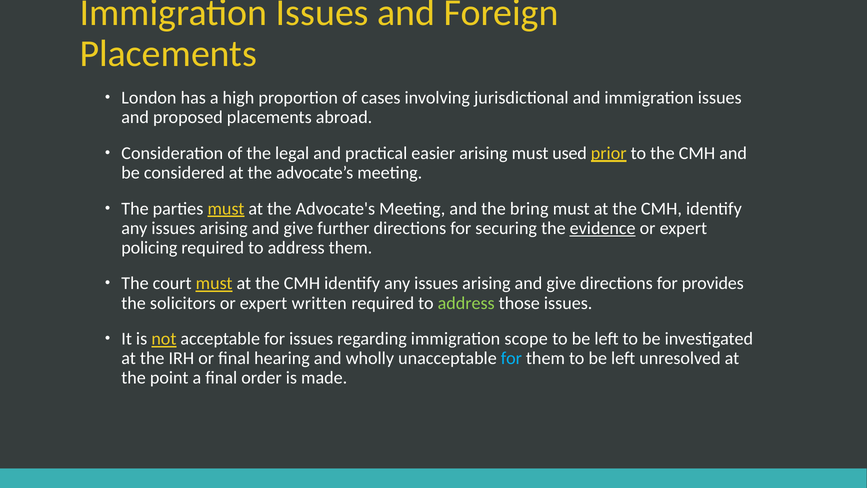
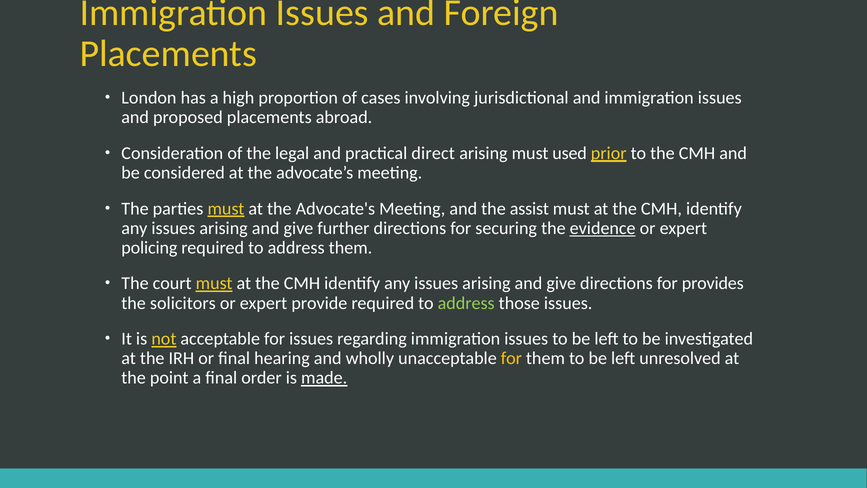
easier: easier -> direct (433, 153)
bring: bring -> assist (529, 208)
written: written -> provide (319, 303)
regarding immigration scope: scope -> issues (526, 339)
for colour: light blue -> yellow (511, 358)
made underline: none -> present (324, 378)
